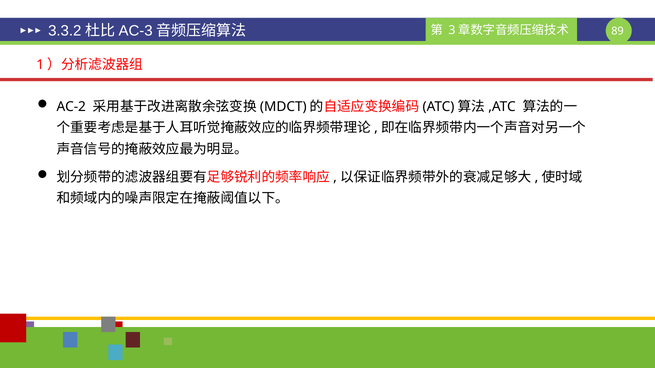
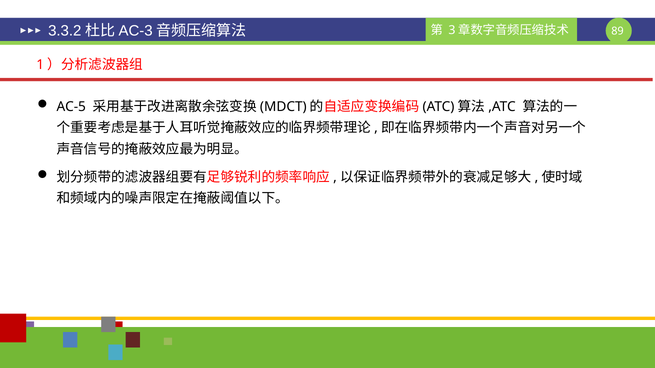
AC-2: AC-2 -> AC-5 (71, 107)
